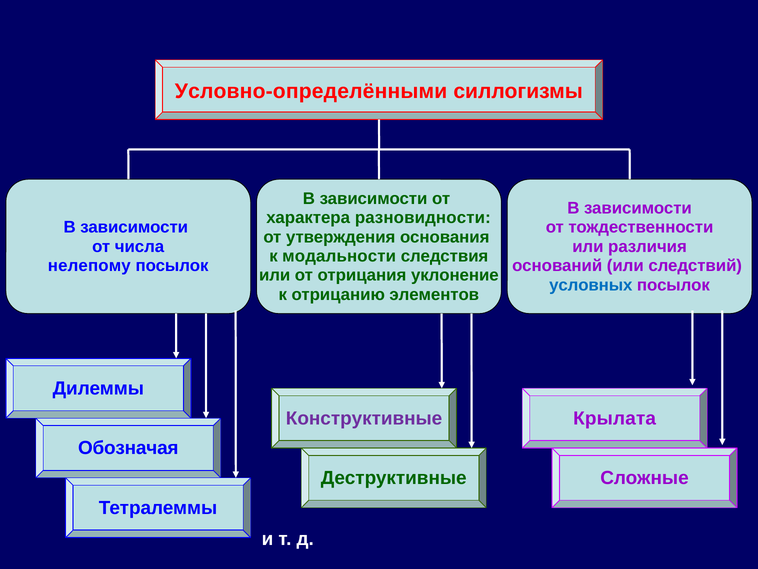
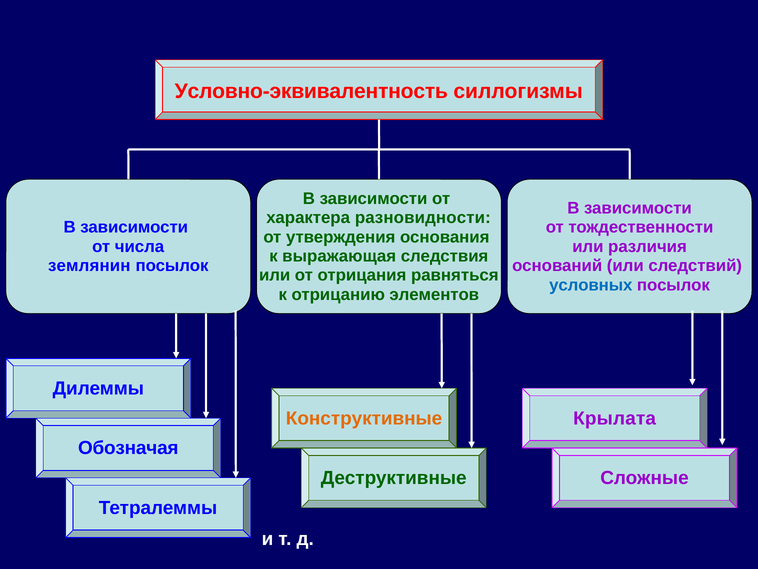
Условно-определёнными: Условно-определёнными -> Условно-эквивалентность (311, 91)
модальности: модальности -> выражающая (339, 256)
нелепому: нелепому -> землянин (89, 266)
уклонение: уклонение -> равняться (455, 275)
Конструктивные colour: purple -> orange (364, 418)
